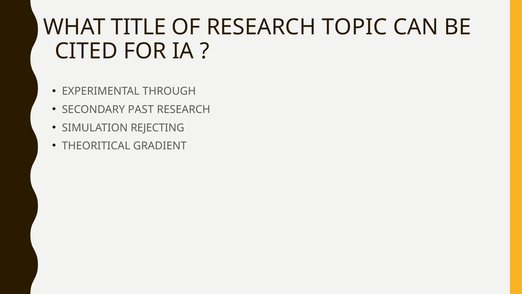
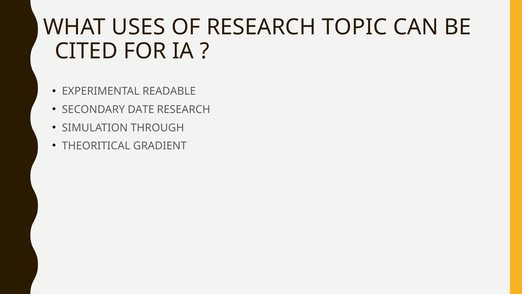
TITLE: TITLE -> USES (138, 27)
THROUGH: THROUGH -> READABLE (169, 91)
PAST: PAST -> DATE (141, 109)
REJECTING: REJECTING -> THROUGH (157, 128)
